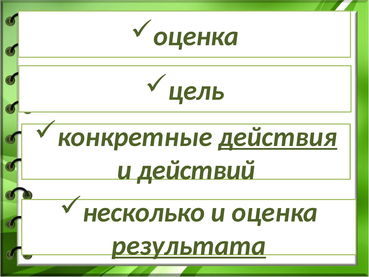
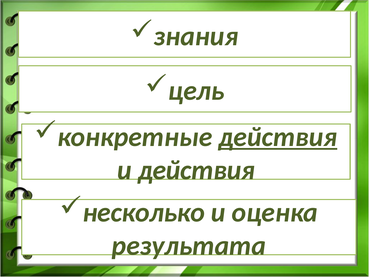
оценка: оценка -> знания (196, 36)
и действий: действий -> действия (196, 170)
результата underline: present -> none (189, 246)
